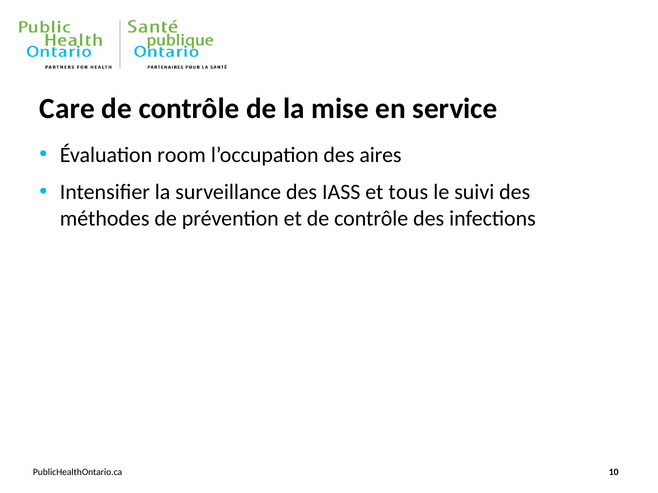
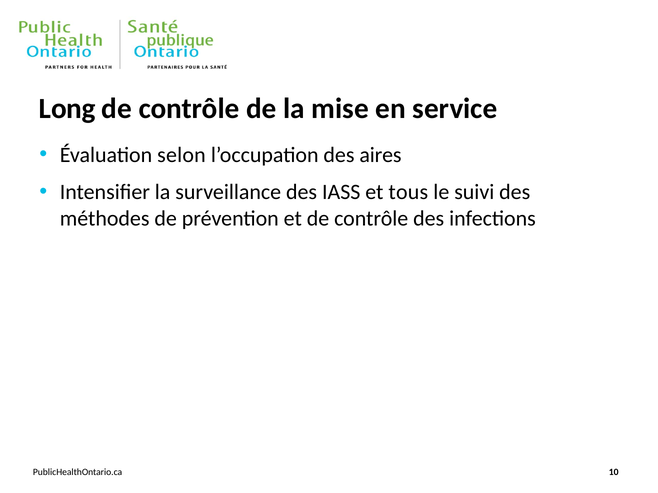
Care: Care -> Long (67, 109)
room: room -> selon (181, 155)
